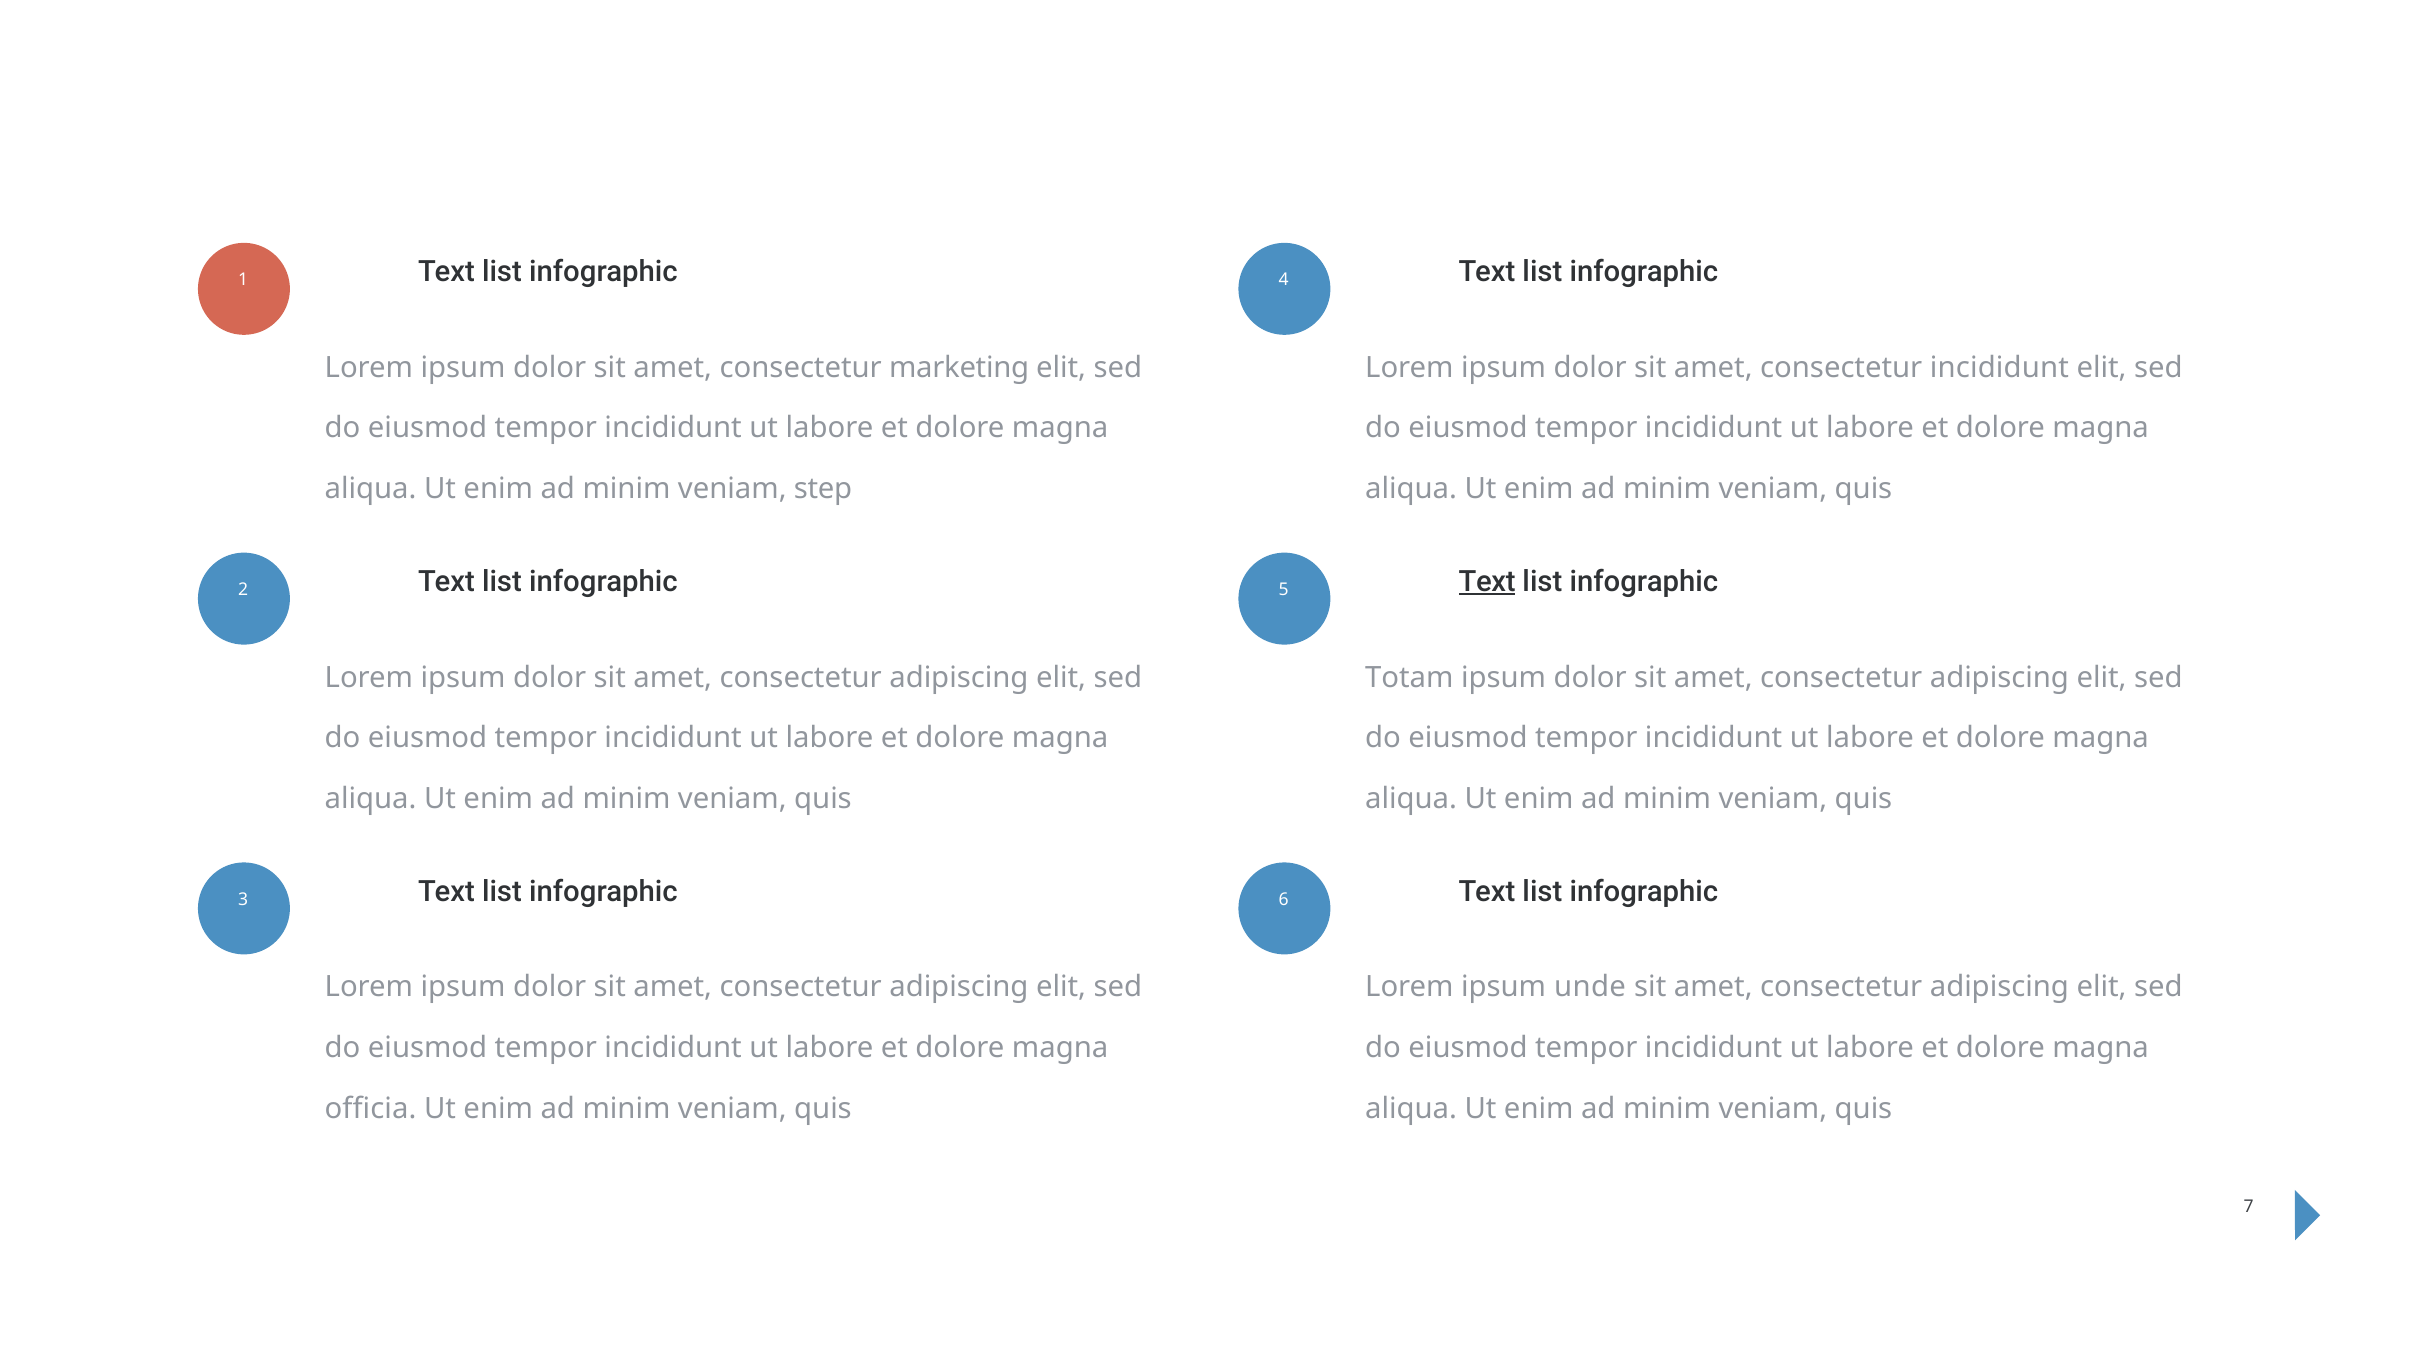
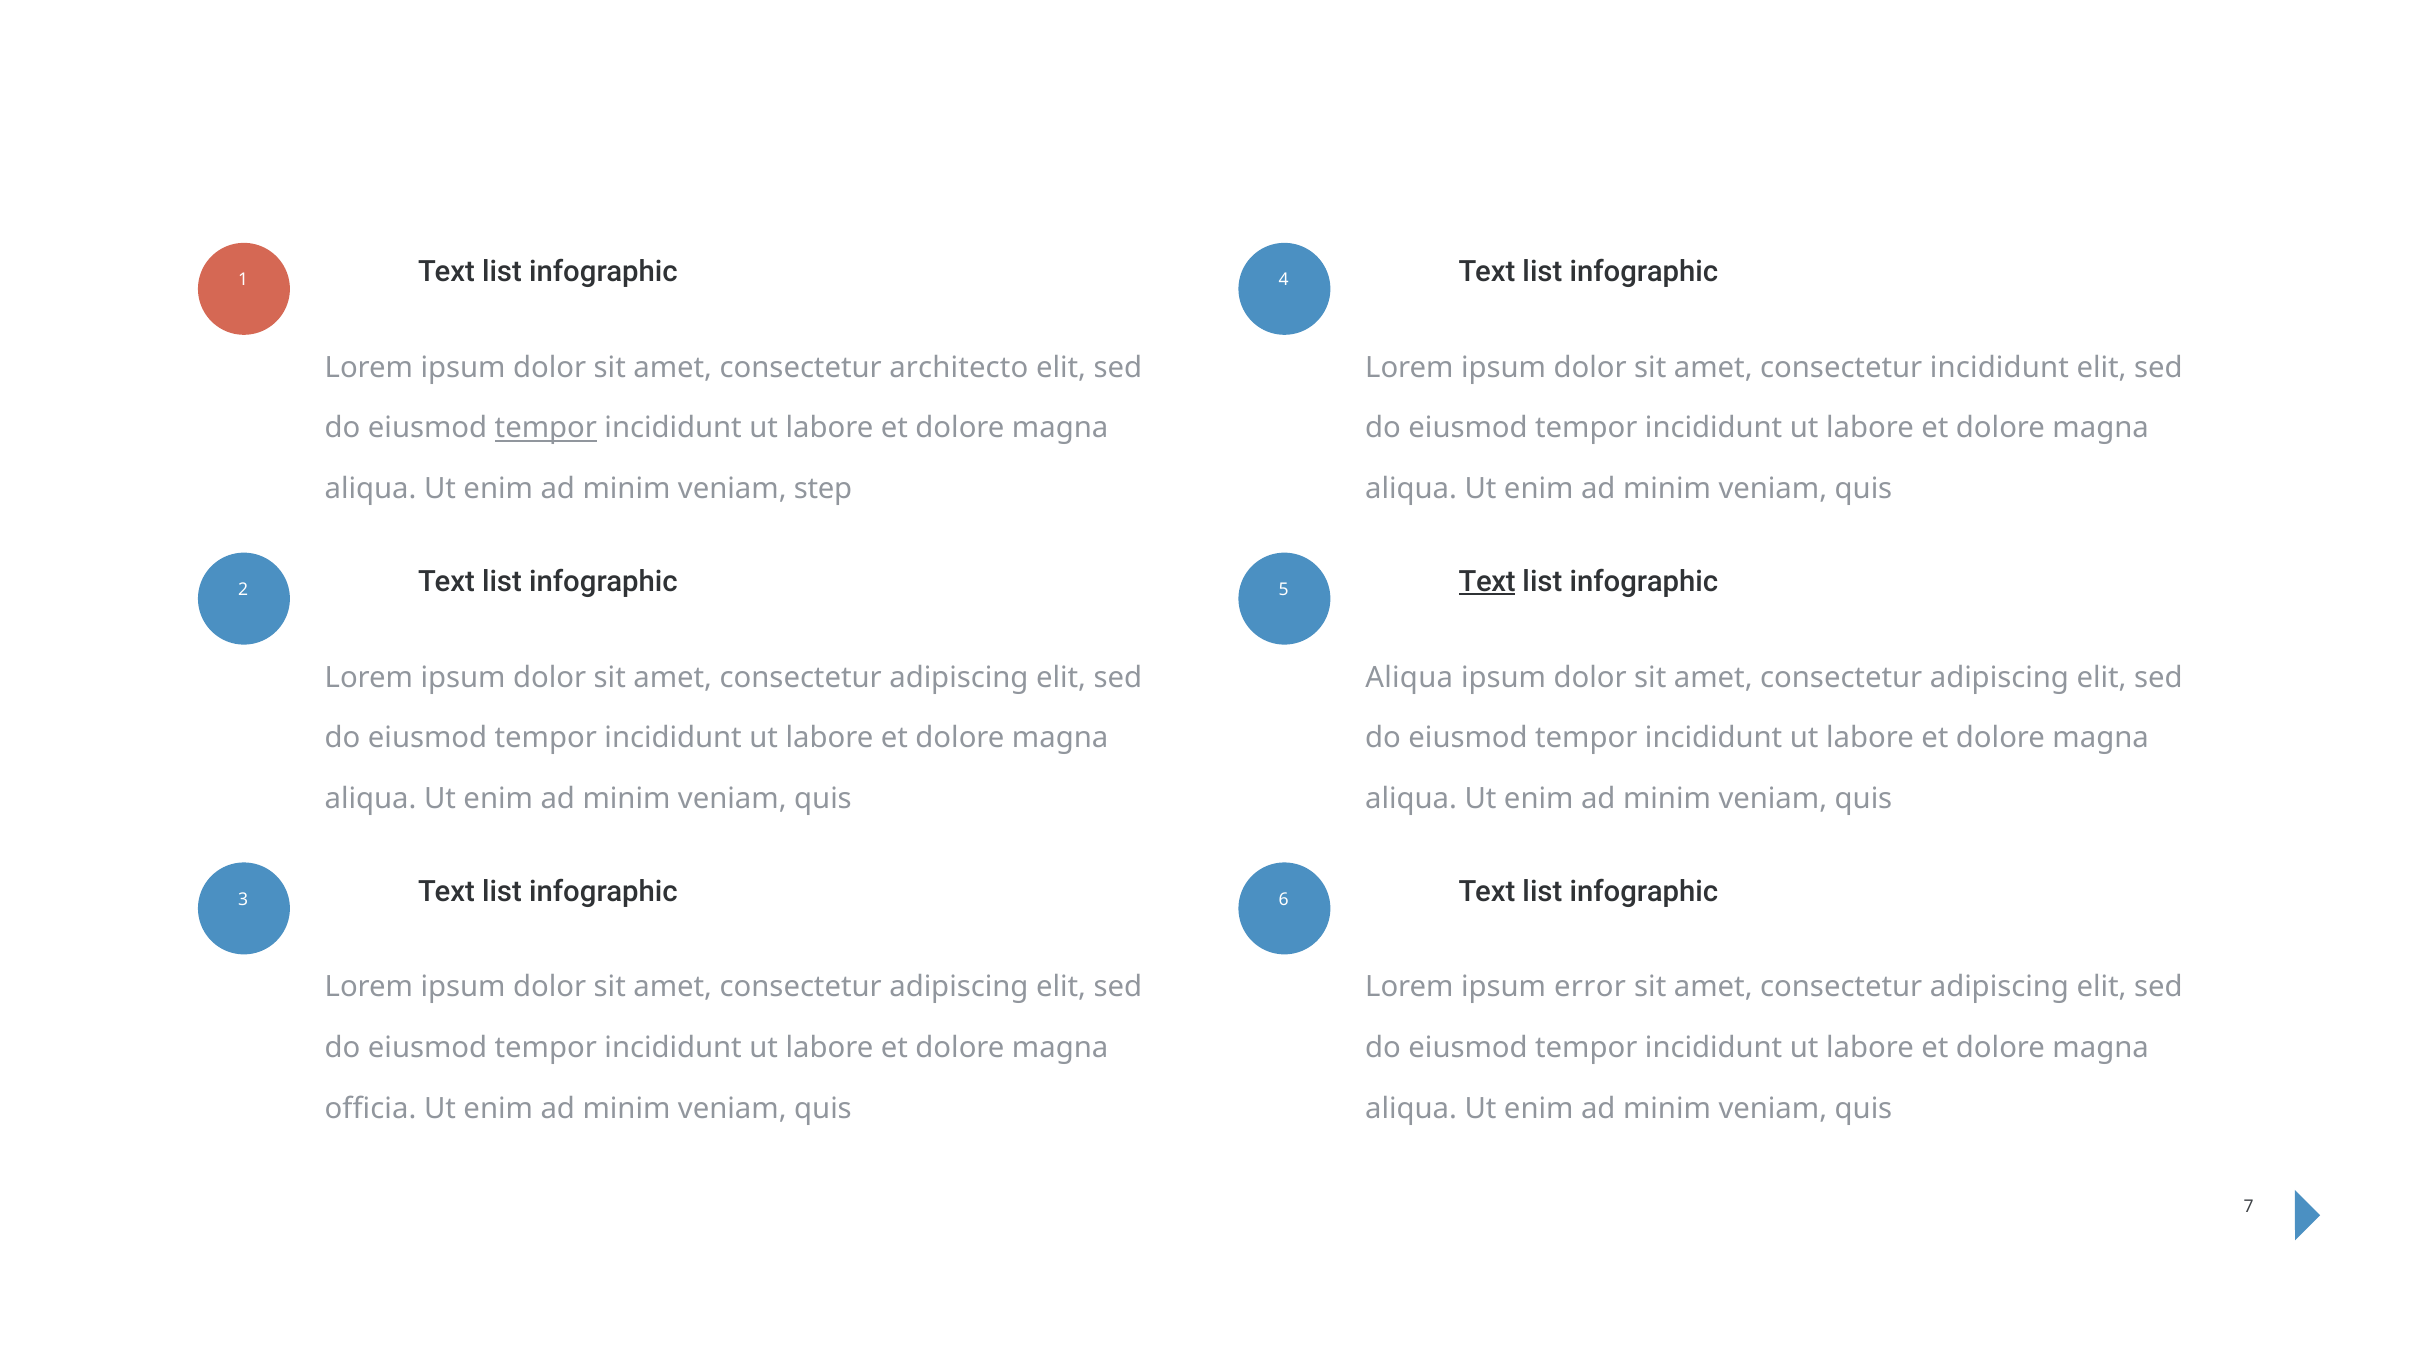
marketing: marketing -> architecto (959, 368)
tempor underline: none -> present (546, 428)
Totam: Totam -> Aliqua (1409, 677)
unde: unde -> error (1590, 987)
